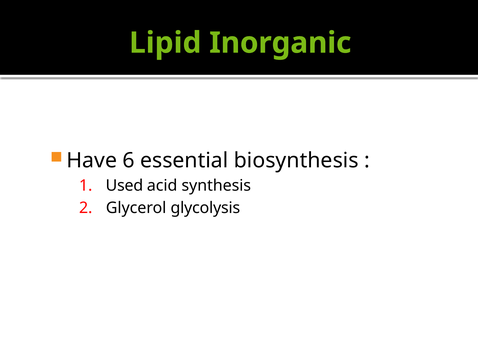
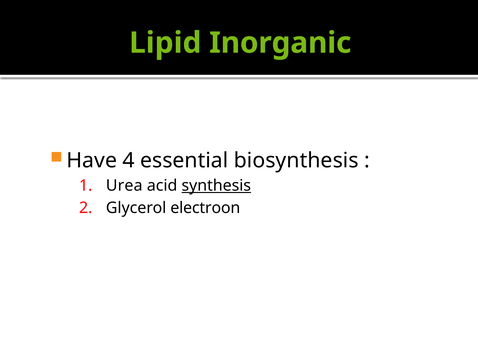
6: 6 -> 4 (129, 161)
Used: Used -> Urea (124, 186)
synthesis underline: none -> present (216, 186)
glycolysis: glycolysis -> electroon (205, 208)
